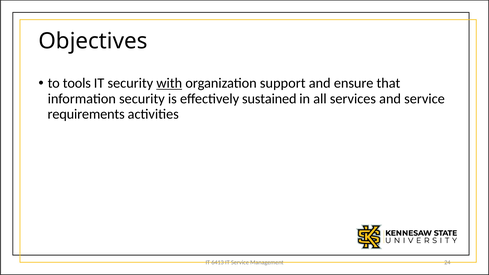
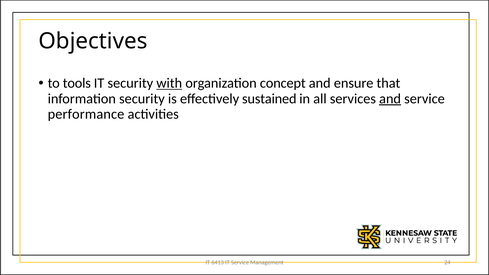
support: support -> concept (283, 83)
and underline: none -> present (390, 99)
requirements: requirements -> performance (86, 114)
